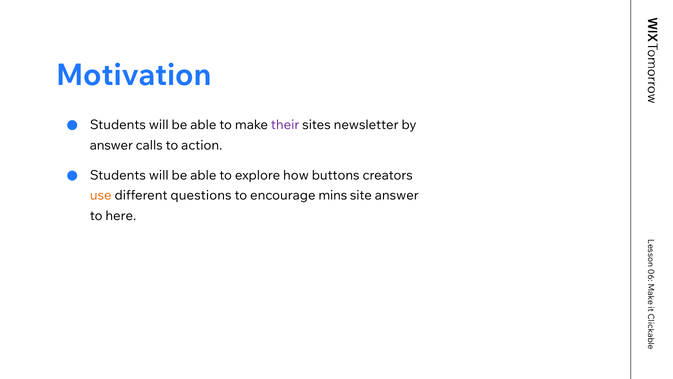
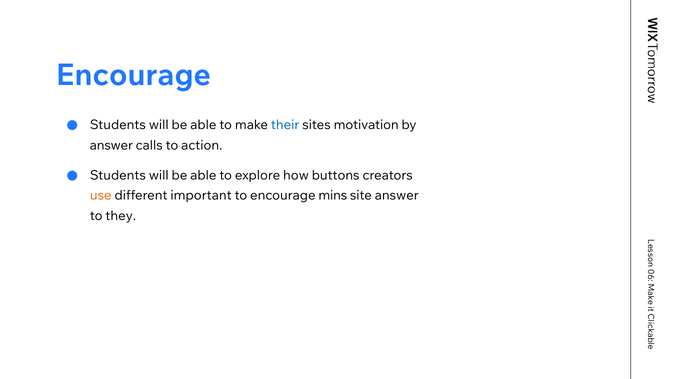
Motivation: Motivation -> Encourage (134, 75)
their colour: purple -> blue (285, 125)
newsletter: newsletter -> motivation (366, 125)
questions: questions -> important (201, 195)
here: here -> they (121, 216)
